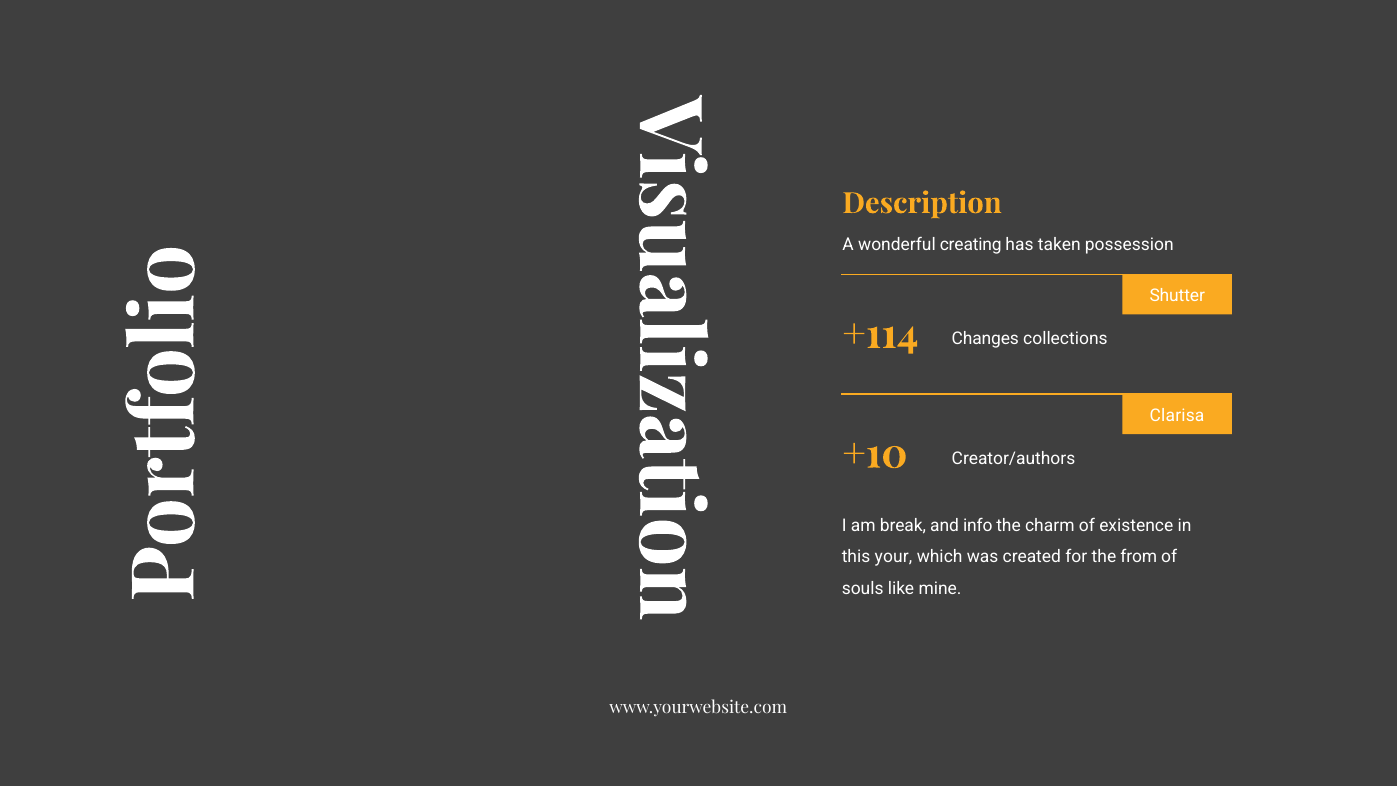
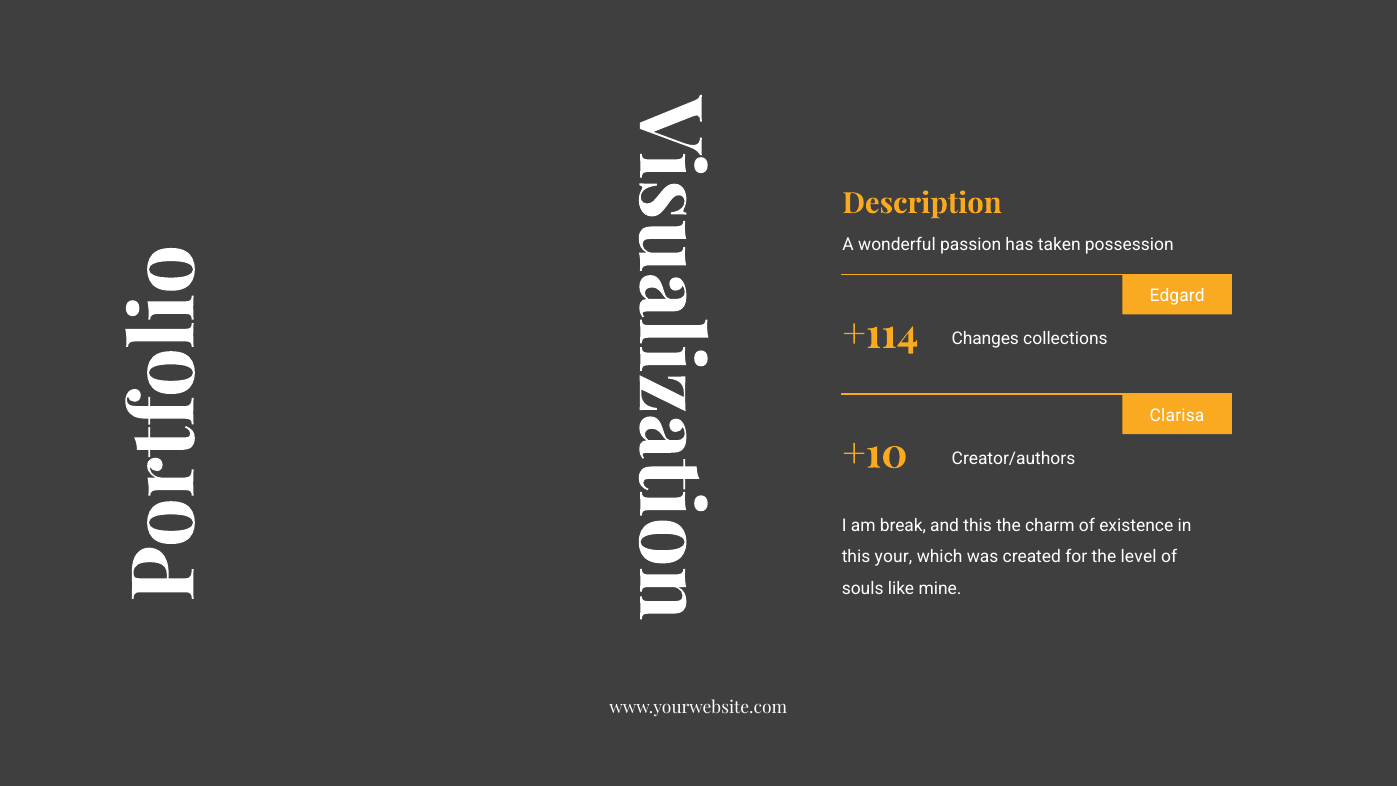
creating: creating -> passion (971, 245)
Shutter: Shutter -> Edgard (1177, 296)
and info: info -> this (978, 525)
from: from -> level (1139, 557)
